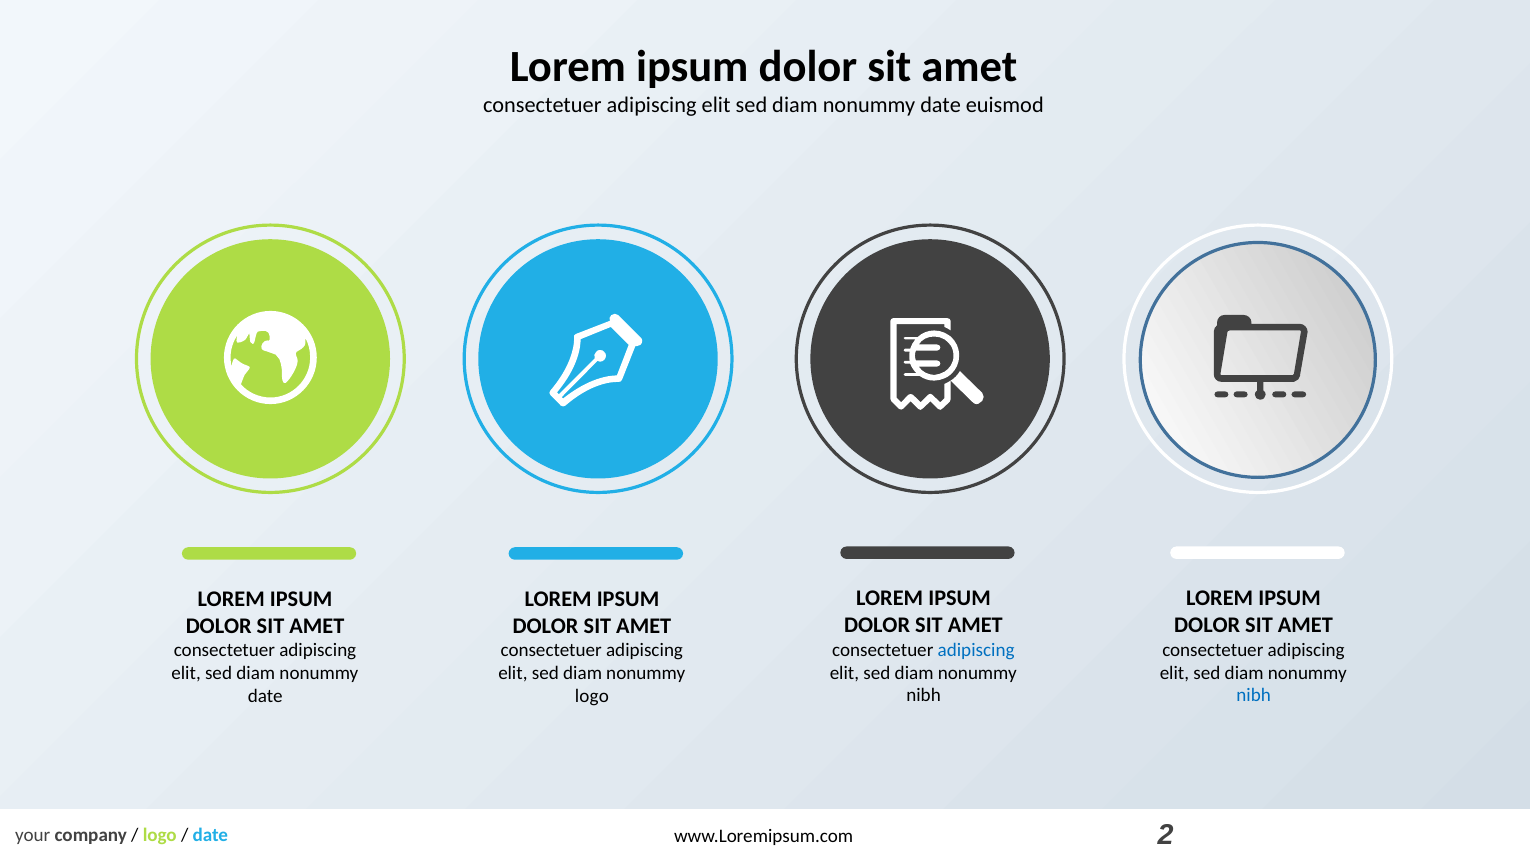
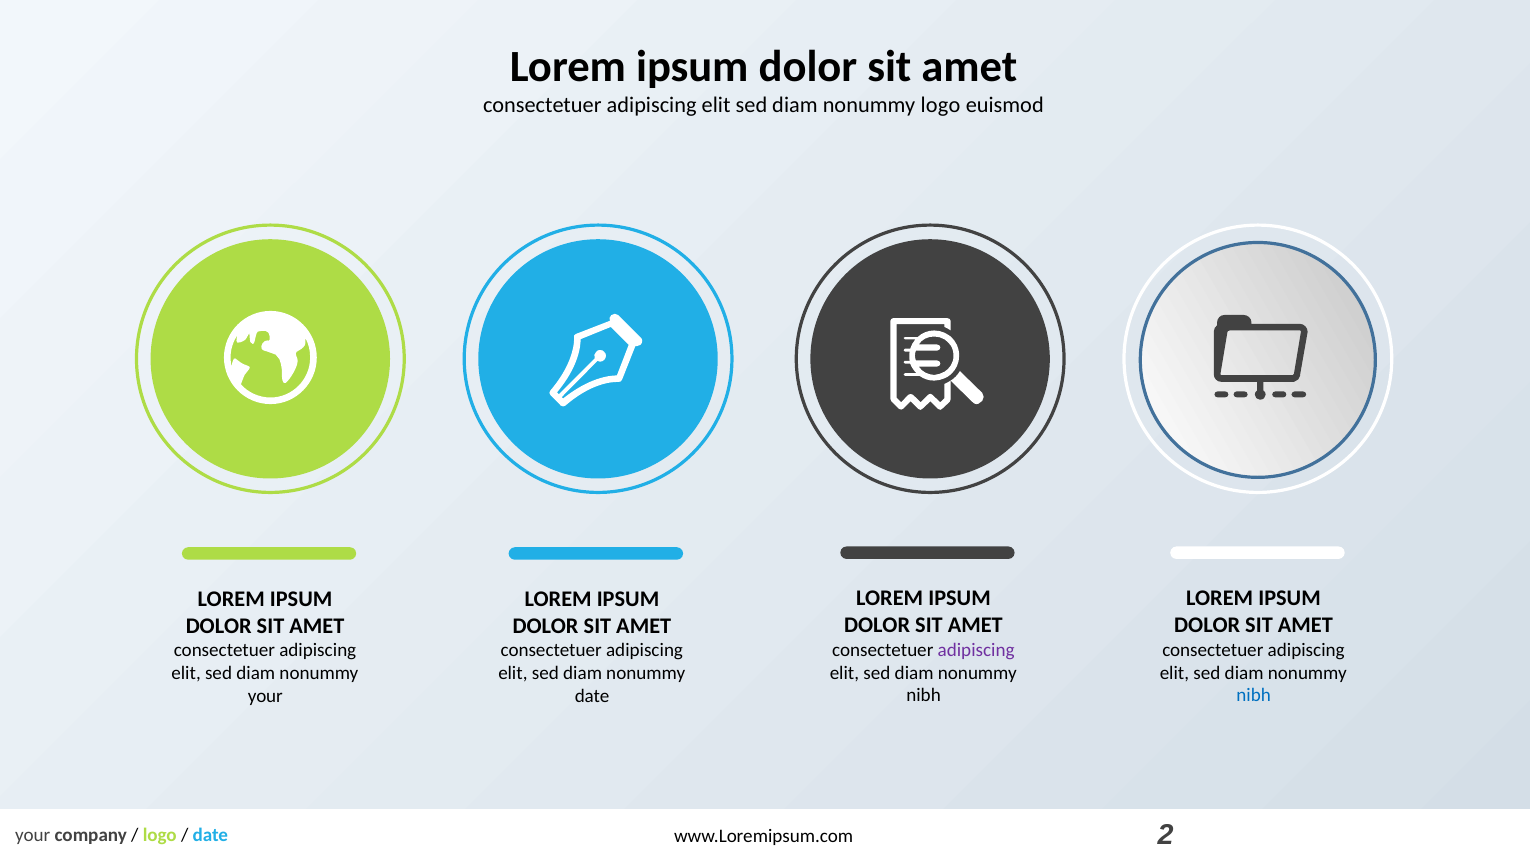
date: date -> logo (940, 105)
adipiscing colour: blue -> purple (976, 650)
date: date -> your (265, 697)
logo: logo -> date (592, 697)
